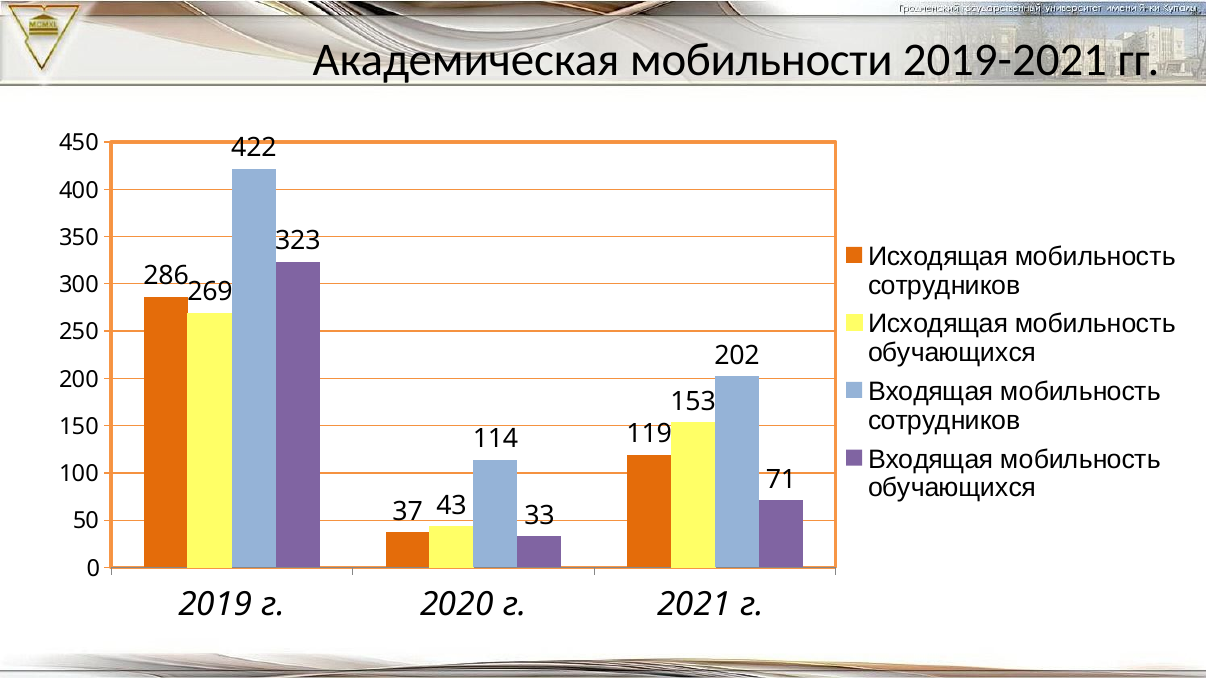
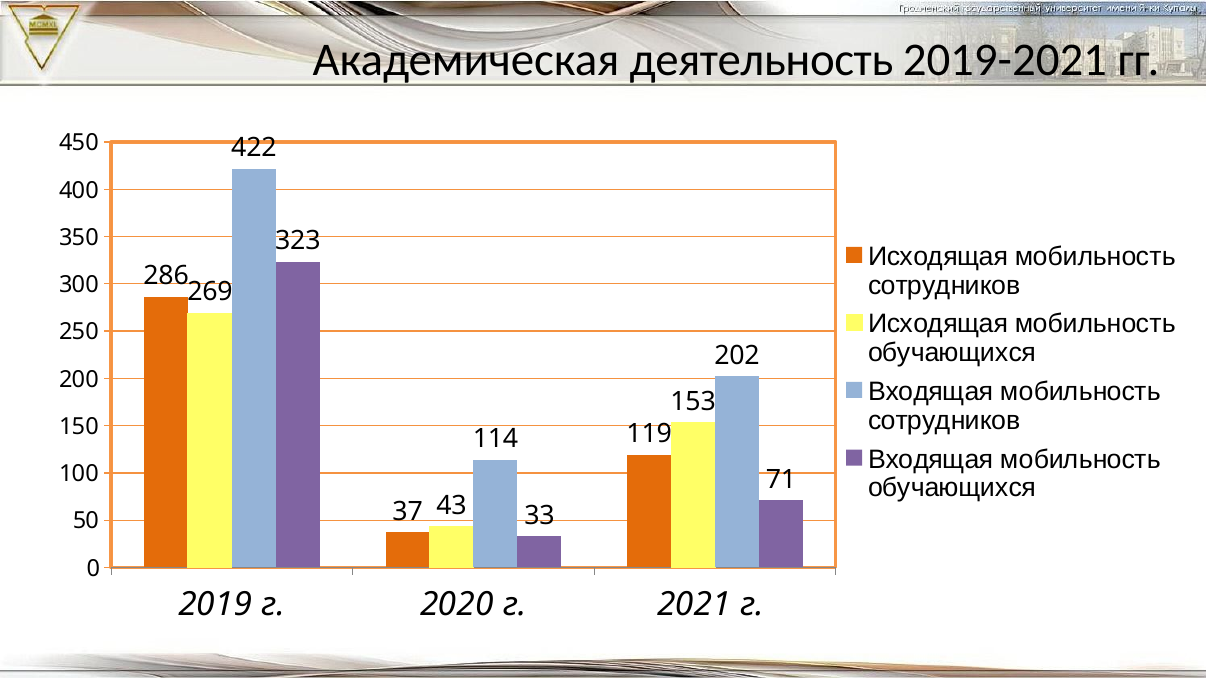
мобильности: мобильности -> деятельность (761, 60)
